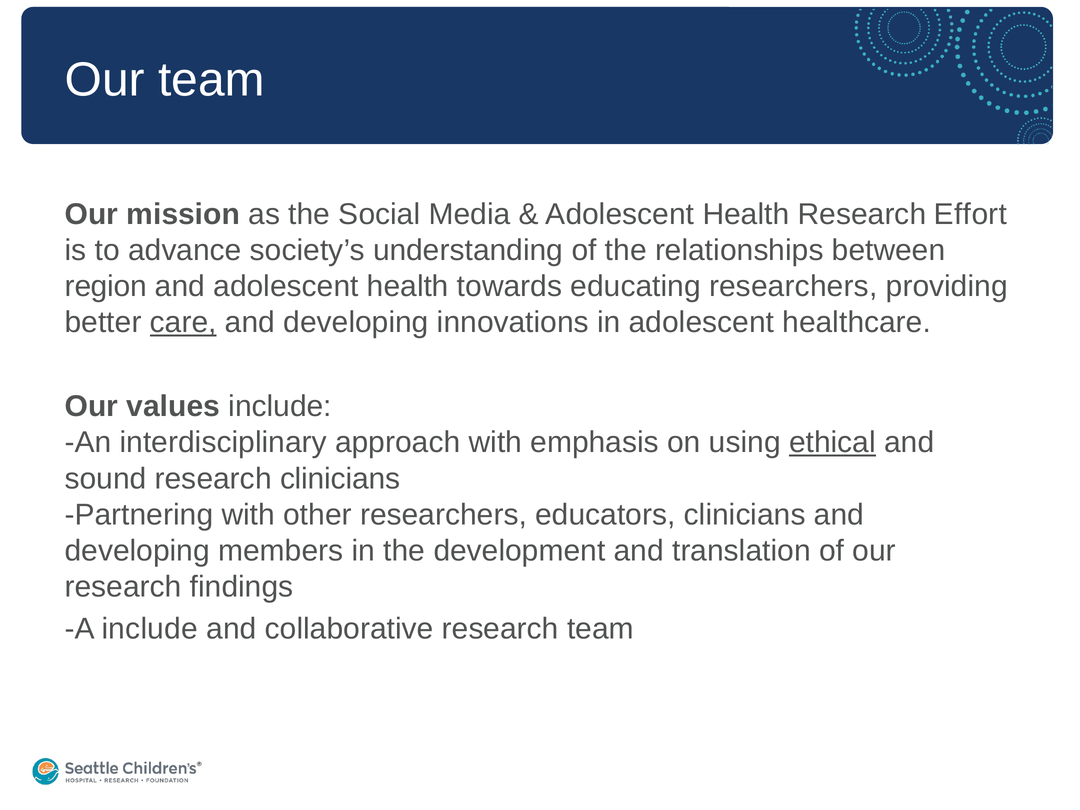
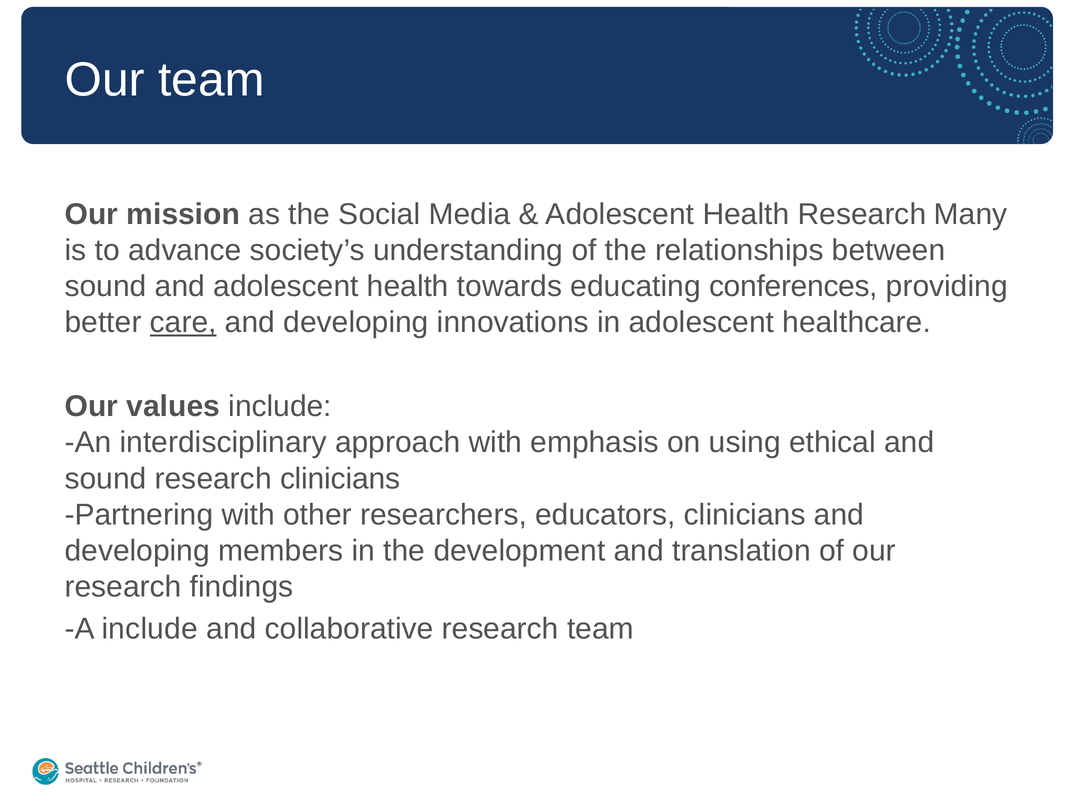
Effort: Effort -> Many (971, 215)
region: region -> sound (106, 287)
educating researchers: researchers -> conferences (793, 287)
ethical underline: present -> none (832, 443)
